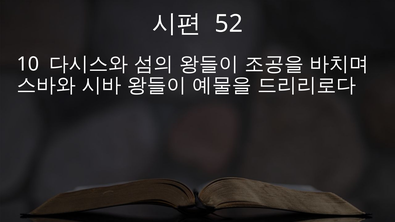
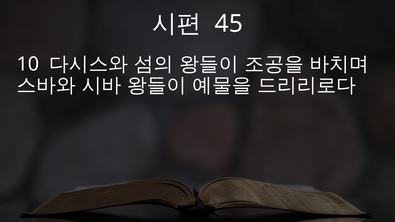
52: 52 -> 45 (229, 24)
